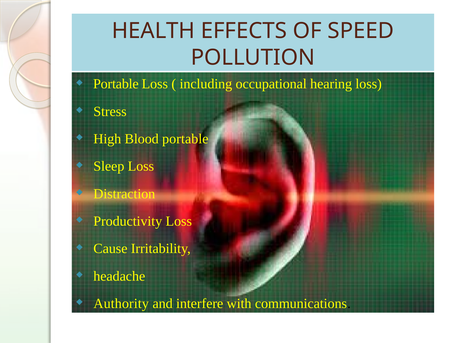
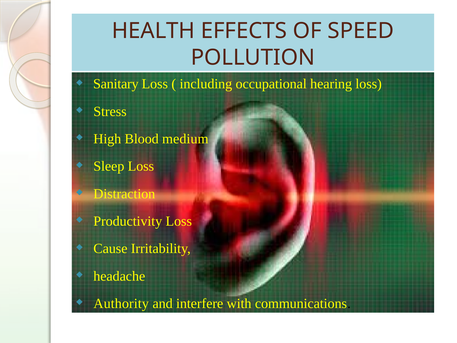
Portable: Portable -> Sanitary (116, 84)
Blood portable: portable -> medium (185, 139)
